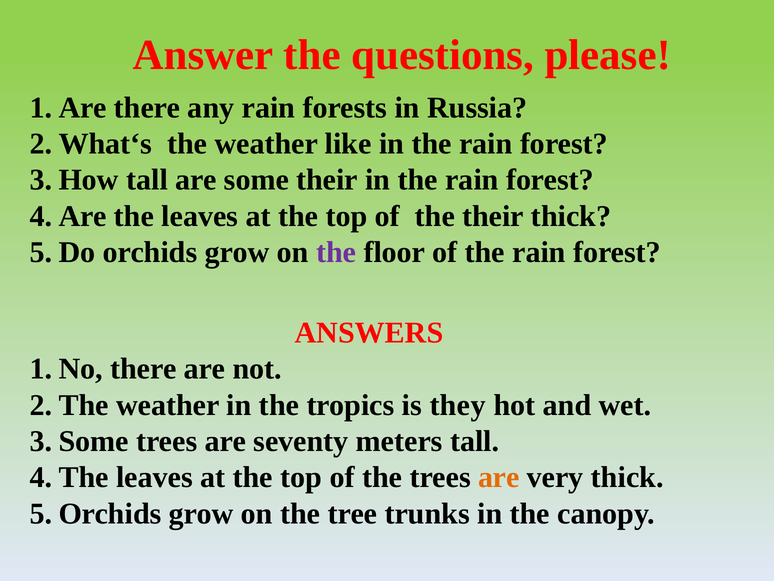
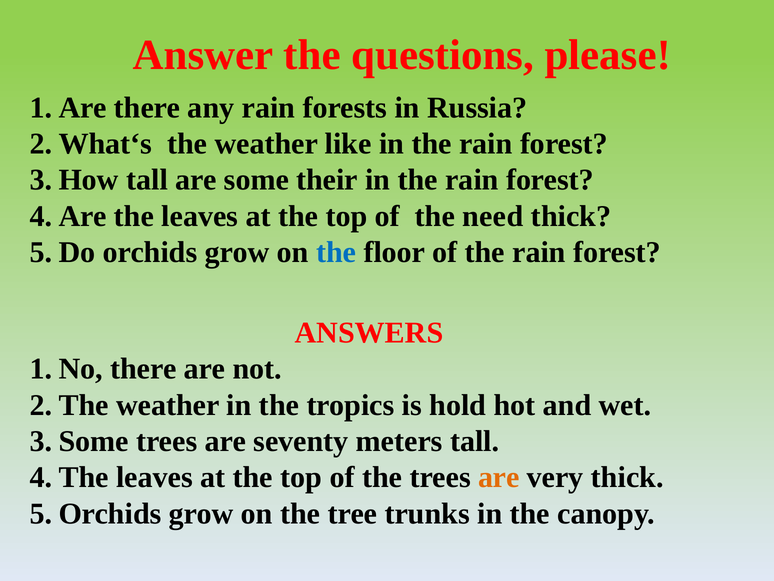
the their: their -> need (493, 216)
the colour: purple -> blue (336, 252)
they: they -> hold (458, 405)
